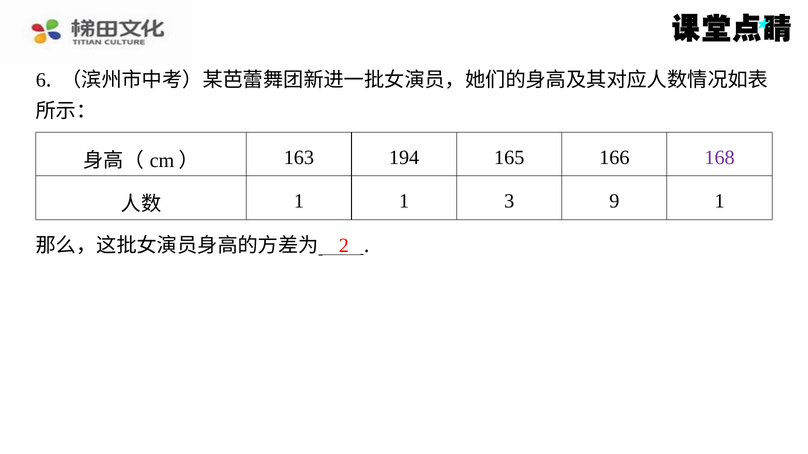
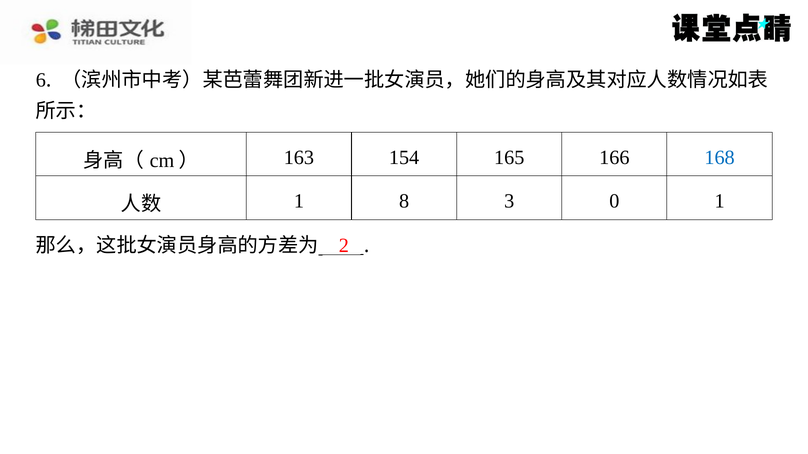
194: 194 -> 154 (404, 158)
168 colour: purple -> blue (720, 158)
1 1: 1 -> 8 (404, 201)
9: 9 -> 0 (614, 201)
